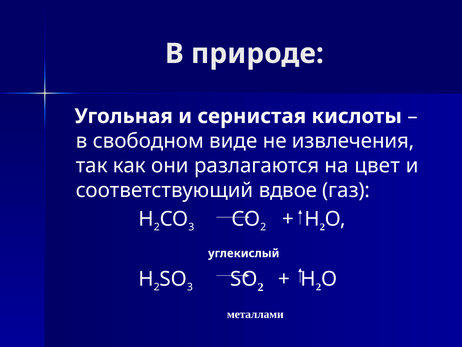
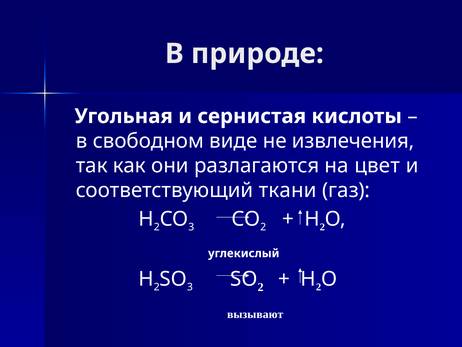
вдвое: вдвое -> ткани (288, 190)
металлами: металлами -> вызывают (255, 314)
